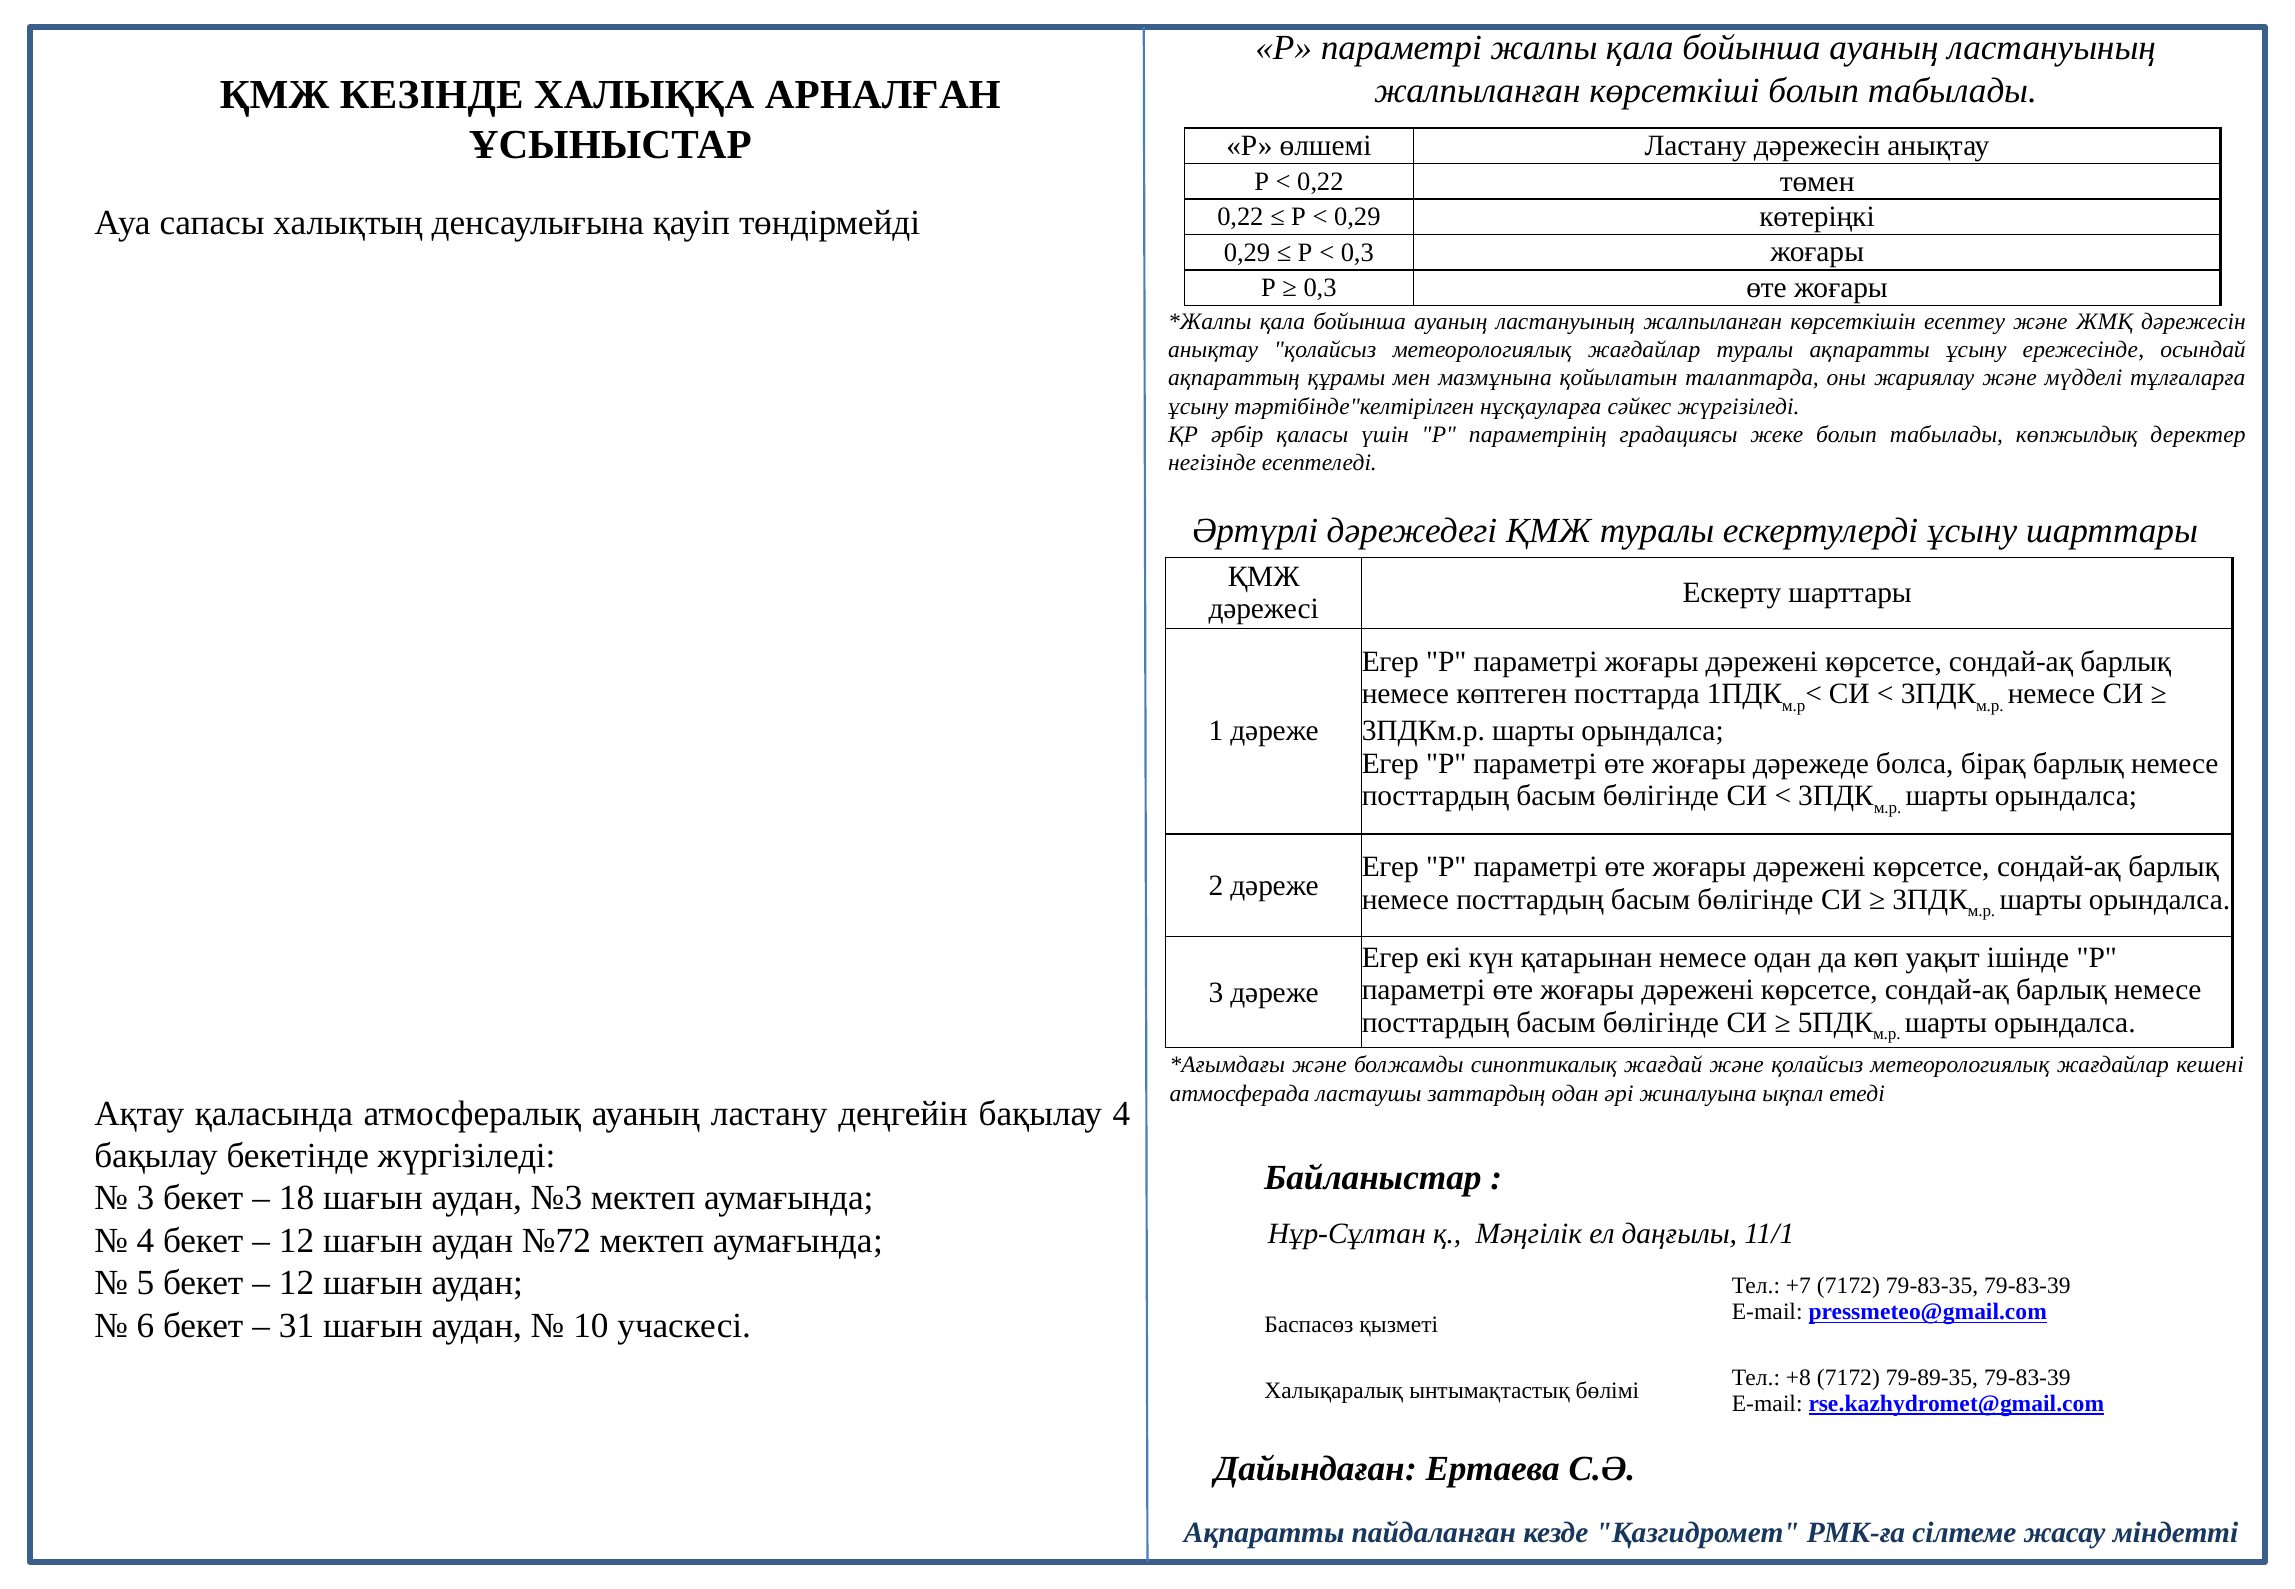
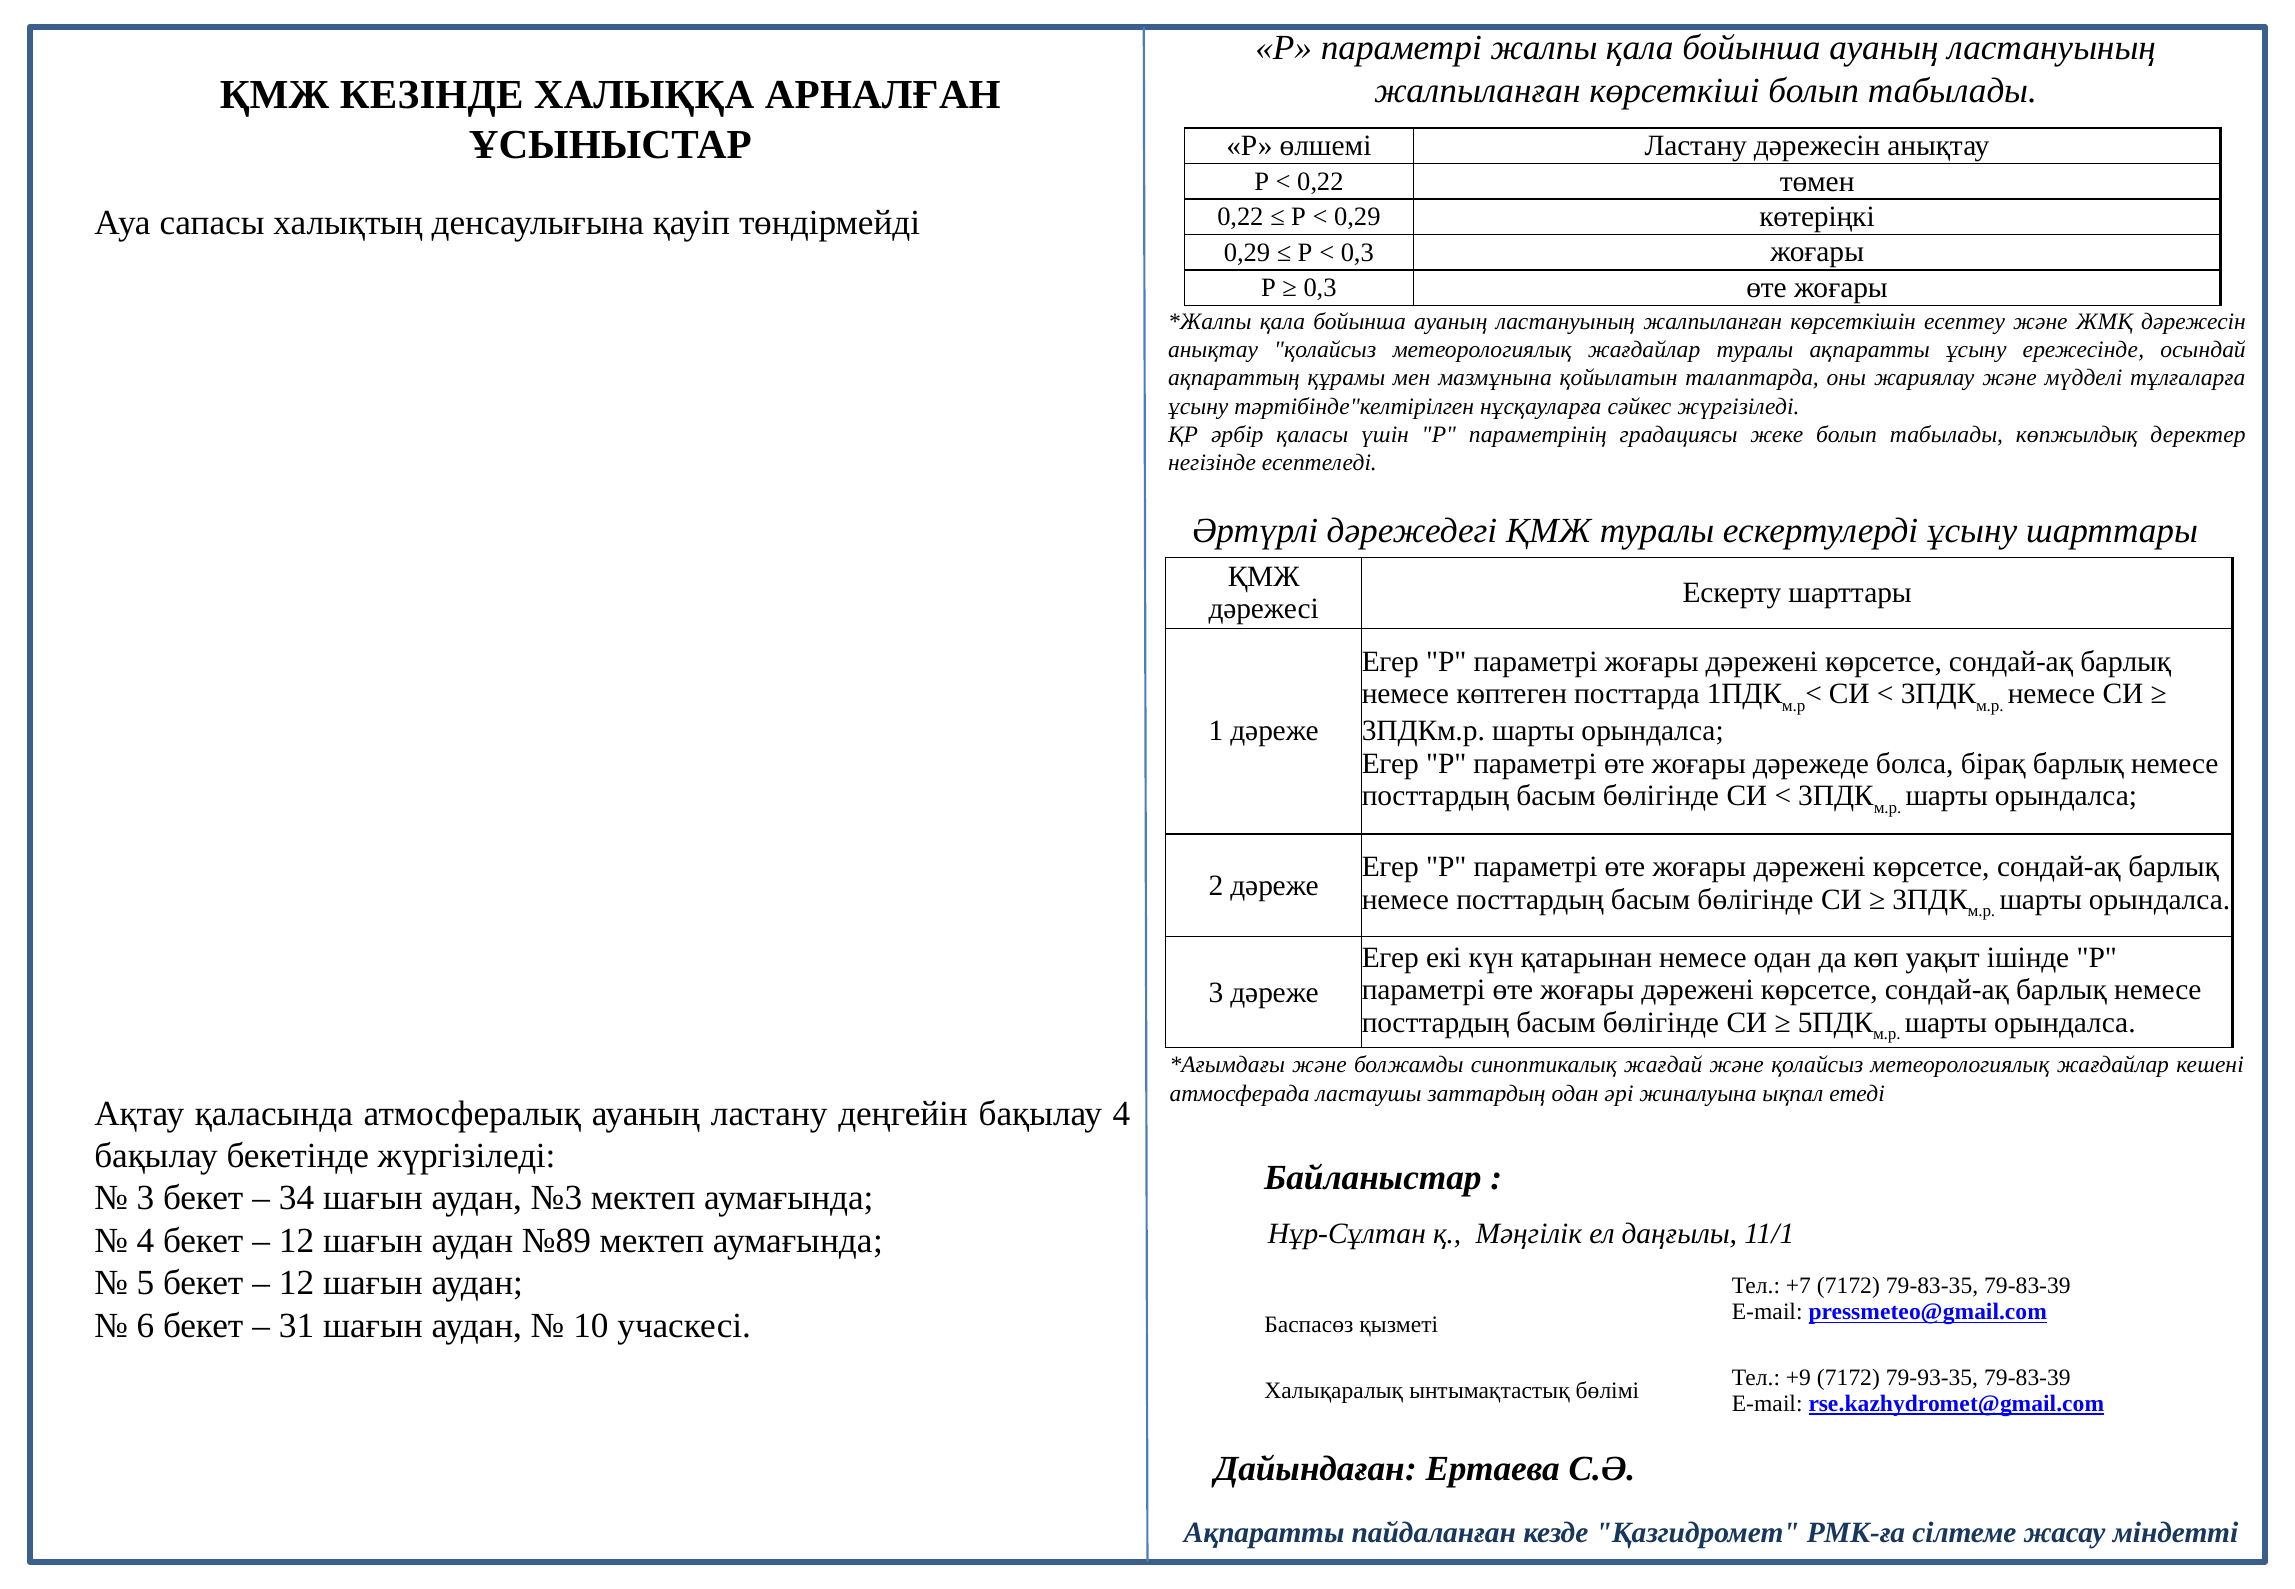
18: 18 -> 34 (297, 1198)
№72: №72 -> №89 (556, 1241)
+8: +8 -> +9 (1798, 1377)
79-89-35: 79-89-35 -> 79-93-35 (1932, 1377)
